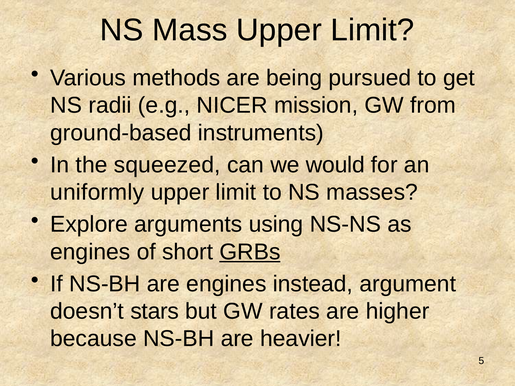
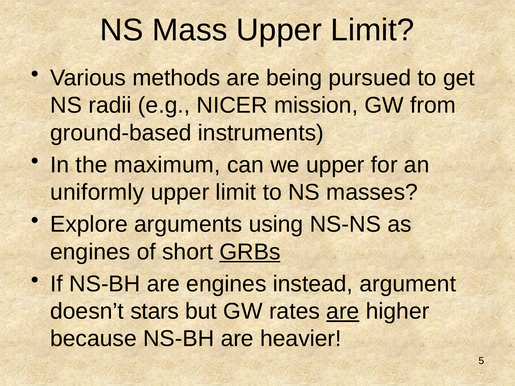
squeezed: squeezed -> maximum (167, 165)
we would: would -> upper (335, 165)
are underline: none -> present (343, 312)
